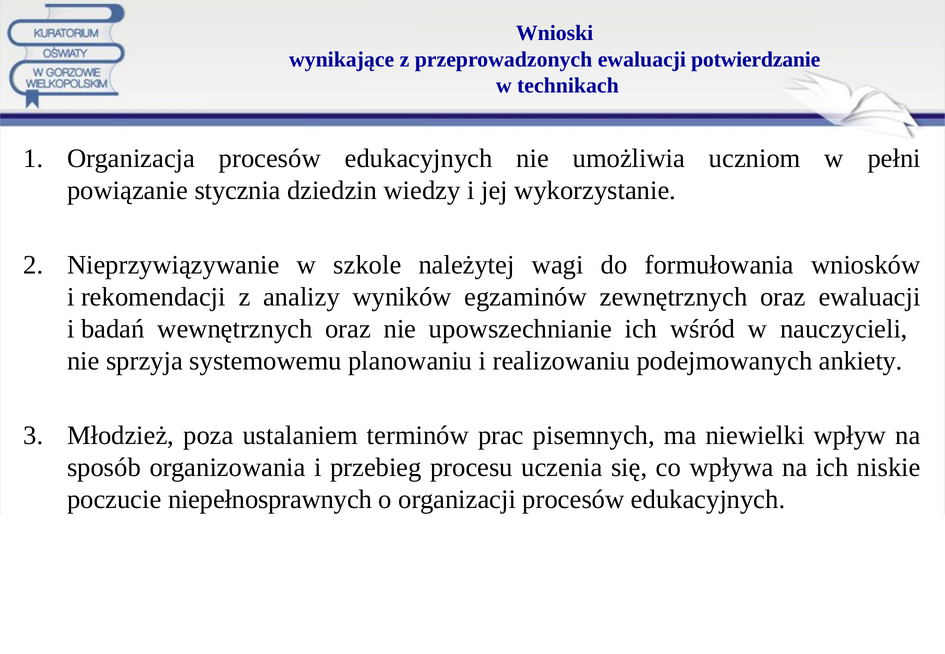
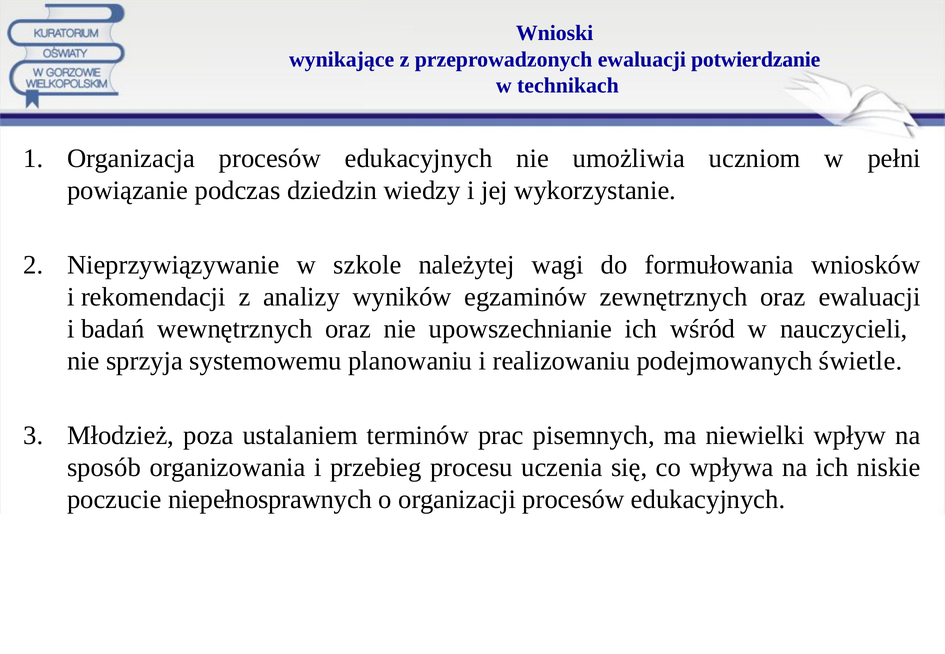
stycznia: stycznia -> podczas (238, 190)
ankiety: ankiety -> świetle (861, 361)
